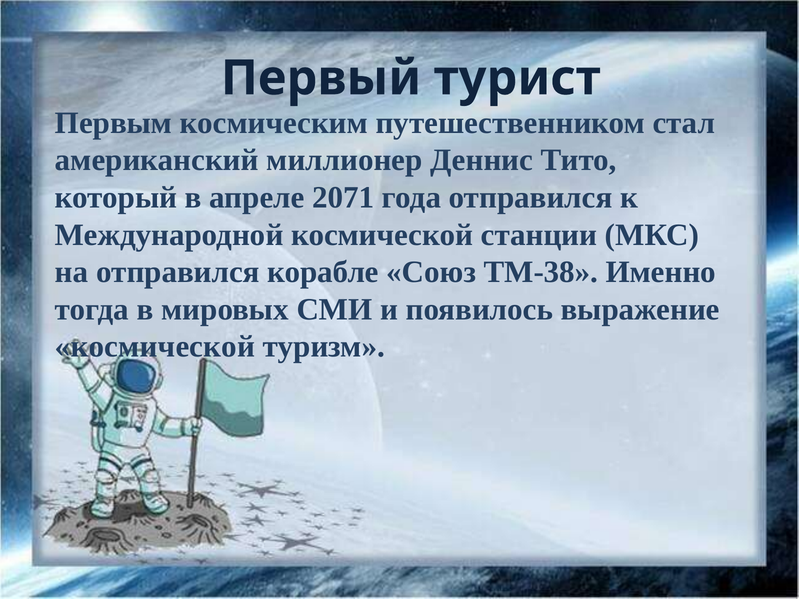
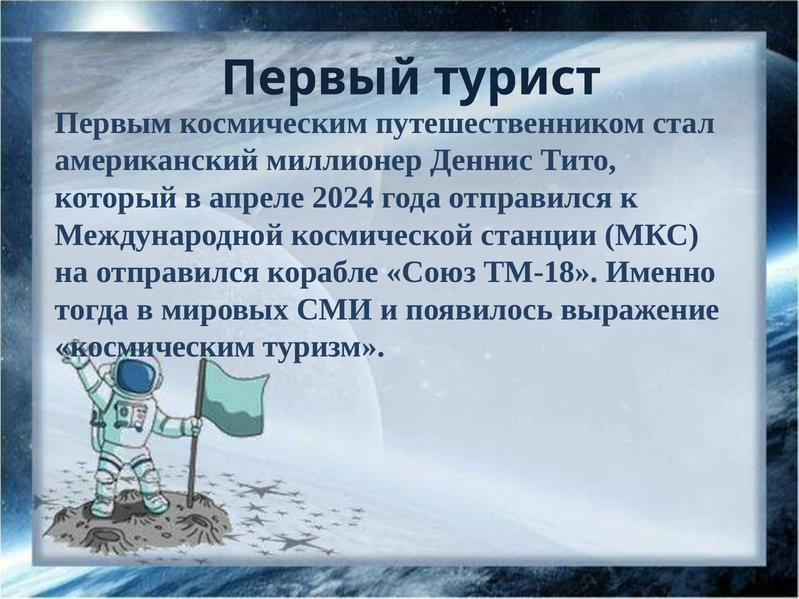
2071: 2071 -> 2024 (343, 198)
ТМ-38: ТМ-38 -> ТМ-18 (541, 272)
космической: космической -> космическим (155, 347)
